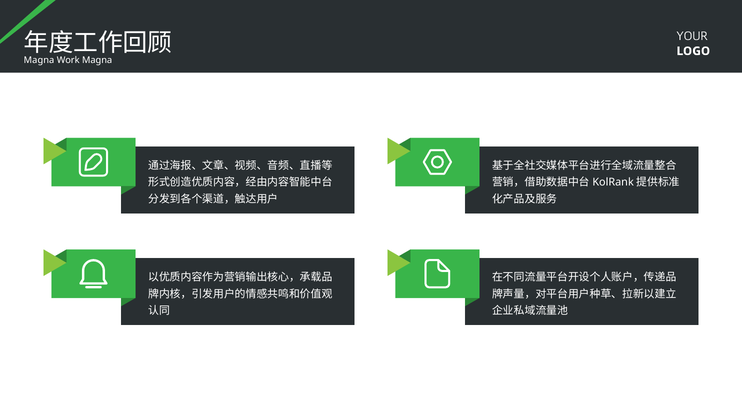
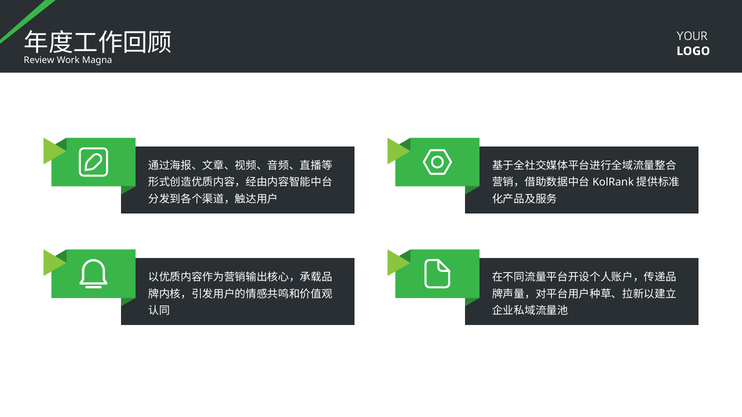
Magna: Magna -> Review (39, 60)
